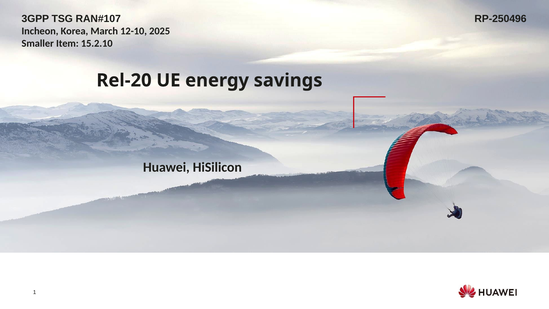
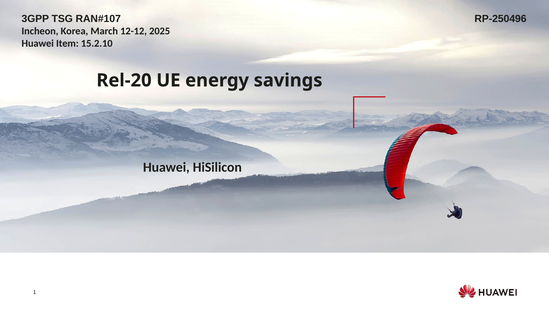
12-10: 12-10 -> 12-12 (134, 31)
Smaller: Smaller -> Huawei (38, 43)
